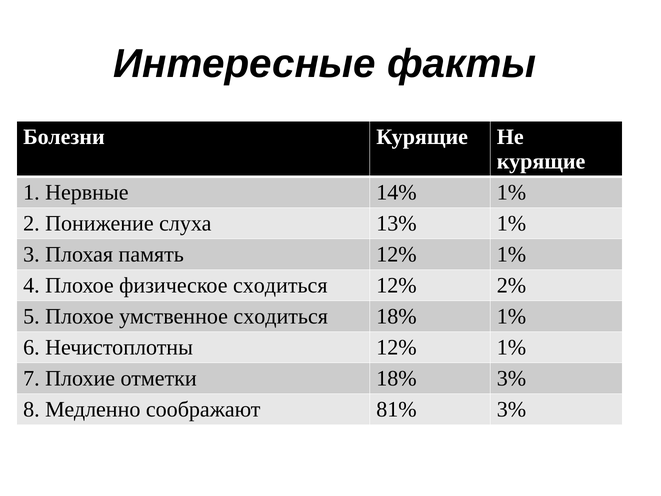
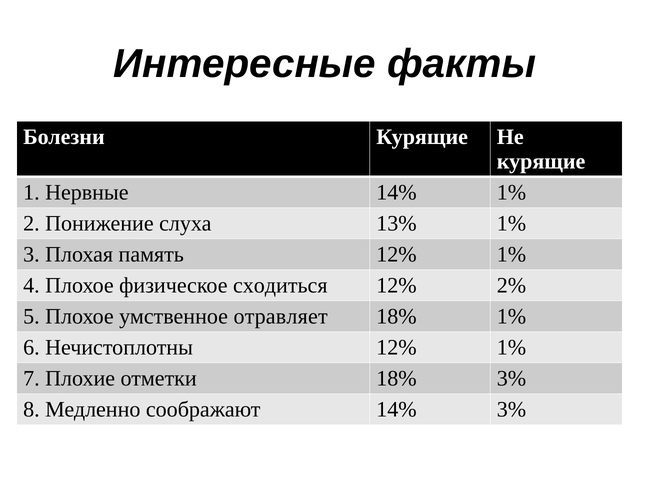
умственное сходиться: сходиться -> отравляет (281, 316)
соображают 81%: 81% -> 14% (397, 409)
